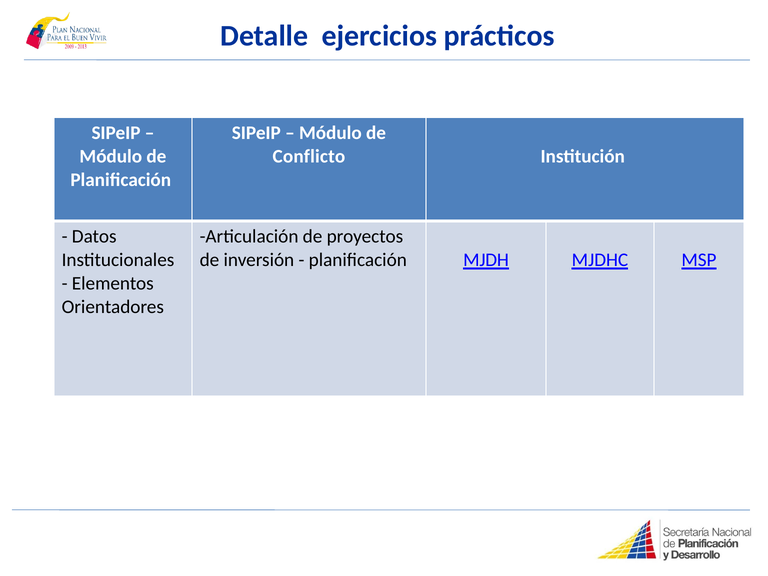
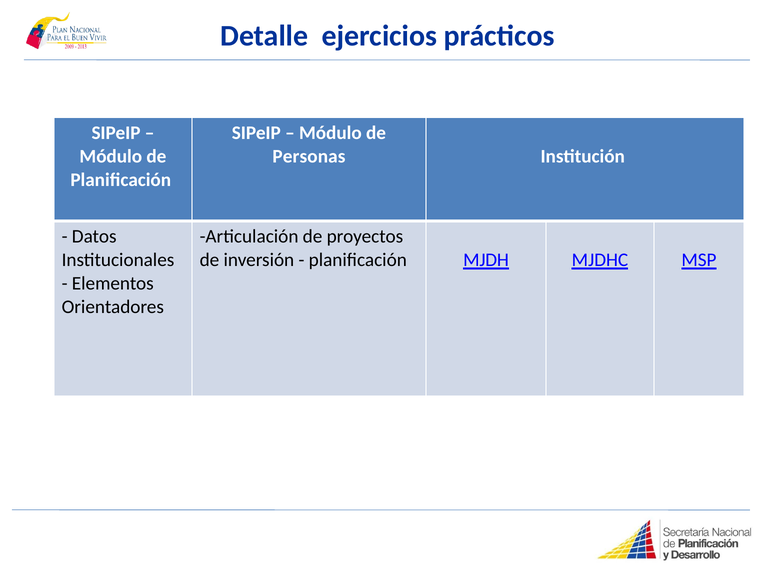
Conflicto: Conflicto -> Personas (309, 157)
